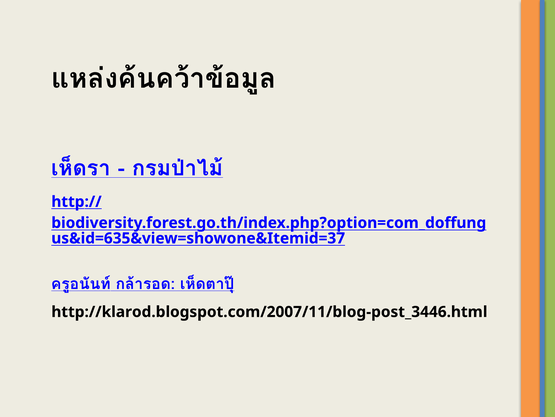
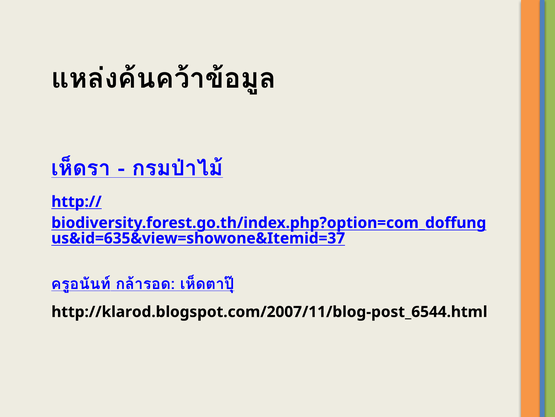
http://klarod.blogspot.com/2007/11/blog-post_3446.html: http://klarod.blogspot.com/2007/11/blog-post_3446.html -> http://klarod.blogspot.com/2007/11/blog-post_6544.html (269, 311)
